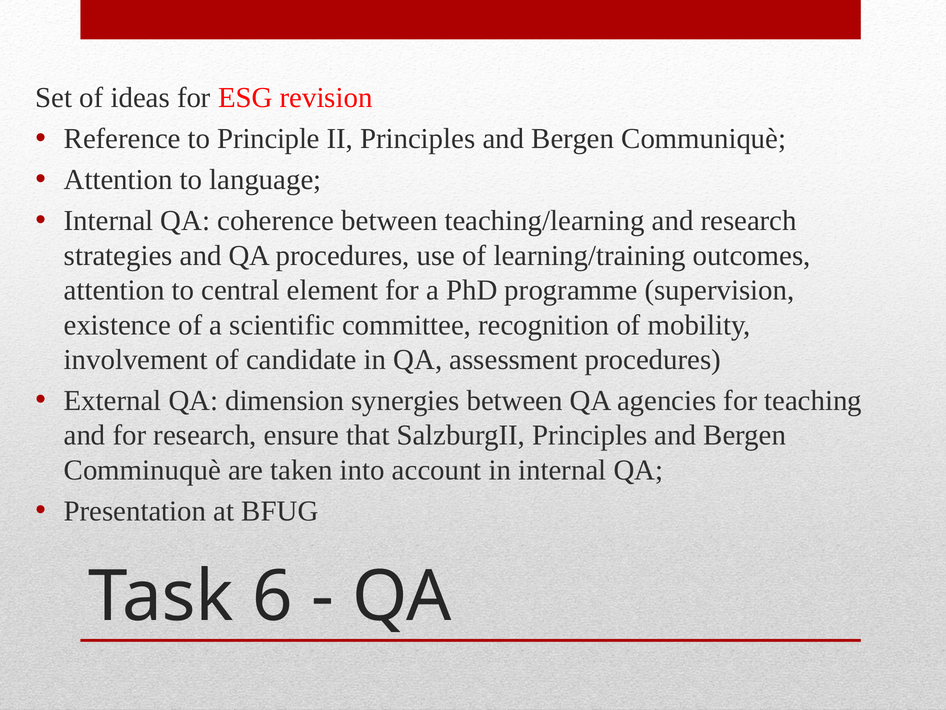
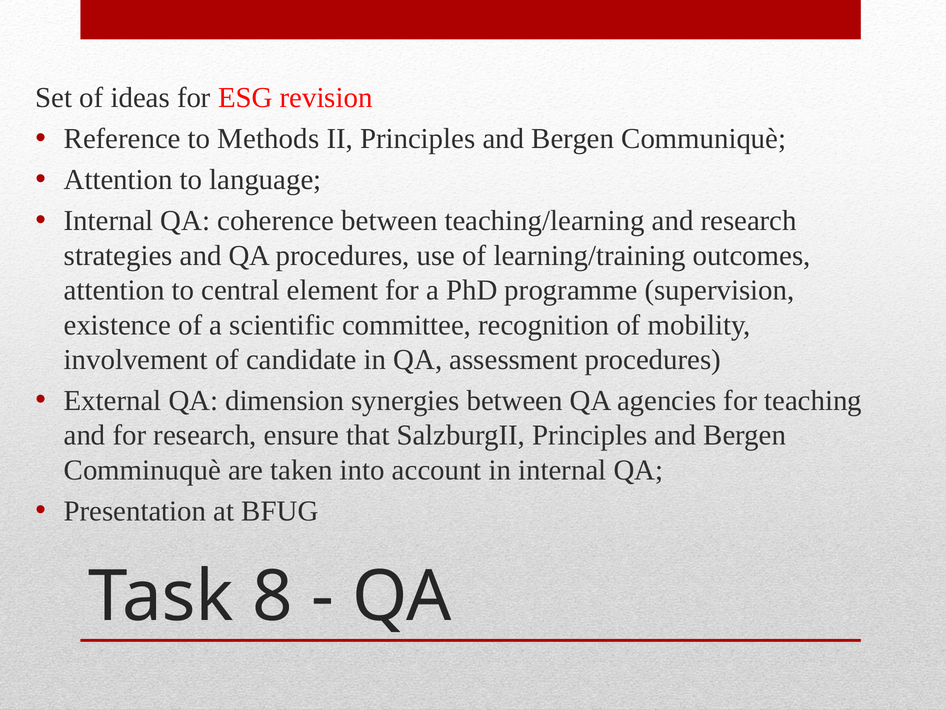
Principle: Principle -> Methods (268, 139)
6: 6 -> 8 (272, 596)
